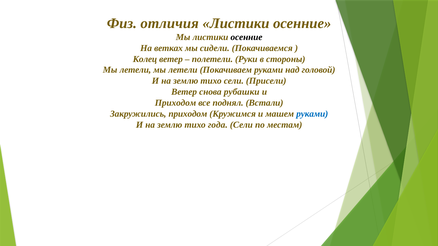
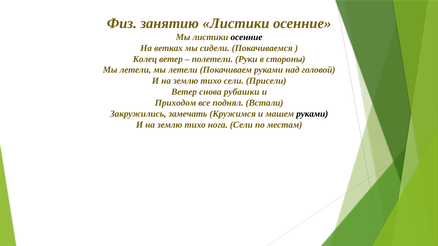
отличия: отличия -> занятию (170, 23)
Закружились приходом: приходом -> замечать (188, 114)
руками colour: blue -> black (312, 114)
года: года -> нога (218, 125)
